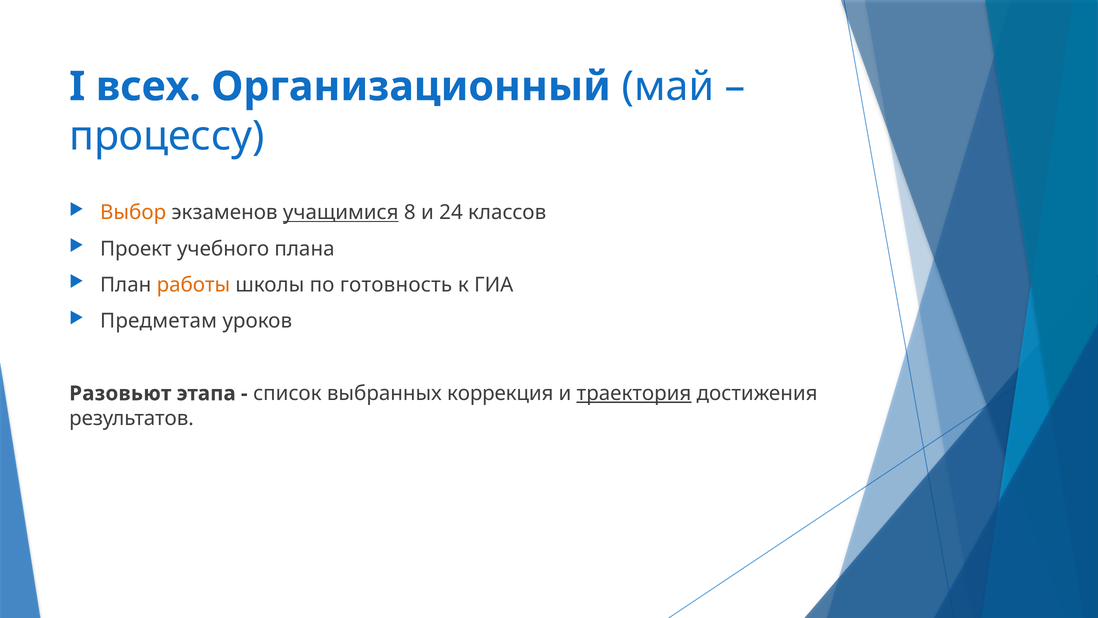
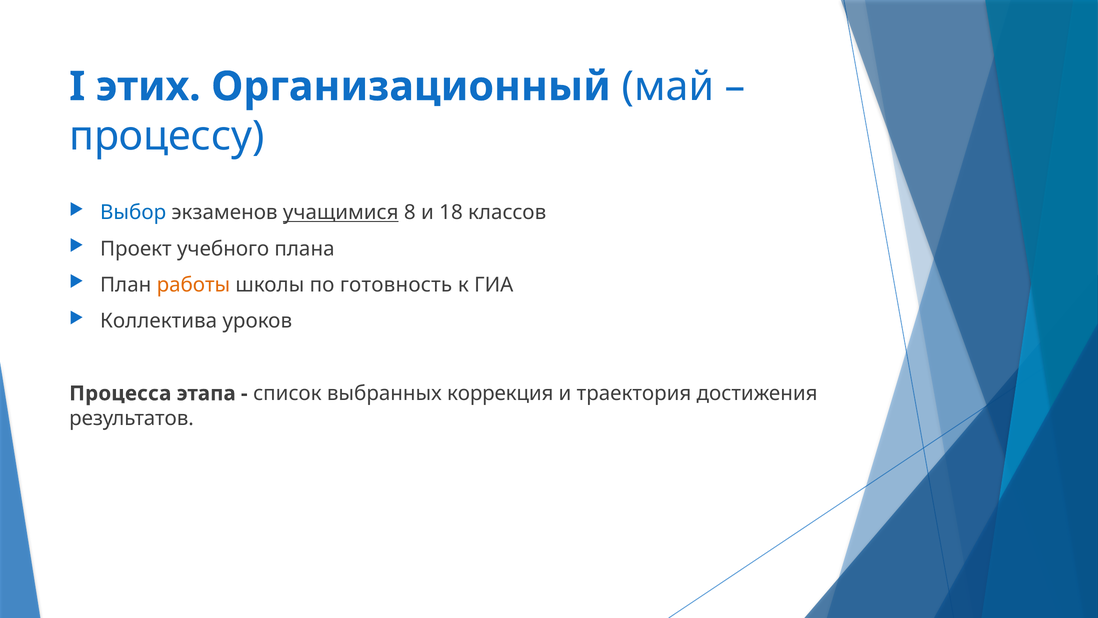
всех: всех -> этих (148, 87)
Выбор colour: orange -> blue (133, 213)
24: 24 -> 18 (451, 213)
Предметам: Предметам -> Коллектива (159, 321)
Разовьют: Разовьют -> Процесса (120, 393)
траектория underline: present -> none (634, 393)
